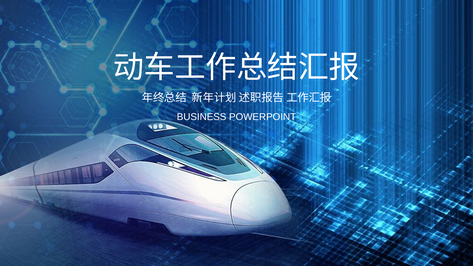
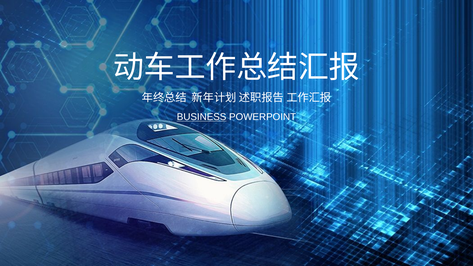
BUSINESS underline: none -> present (202, 117)
